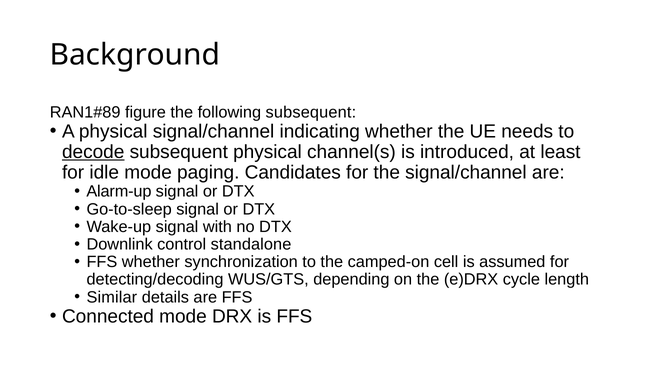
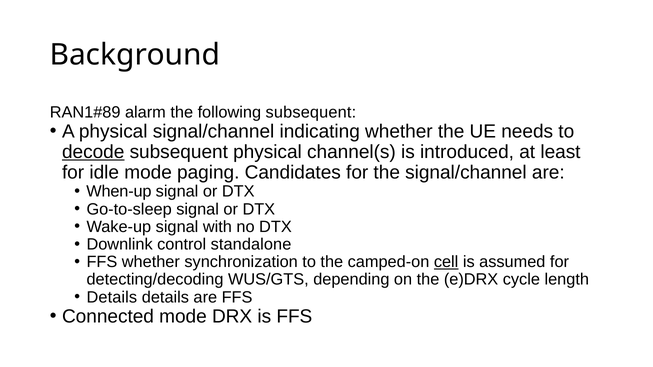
figure: figure -> alarm (145, 113)
Alarm-up: Alarm-up -> When-up (119, 192)
cell underline: none -> present (446, 262)
Similar: Similar -> Details (112, 297)
